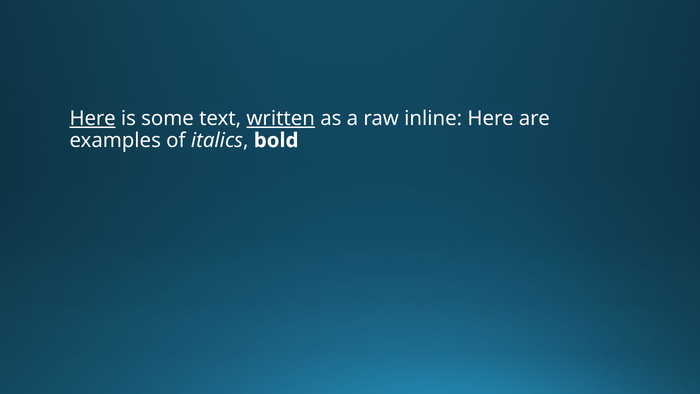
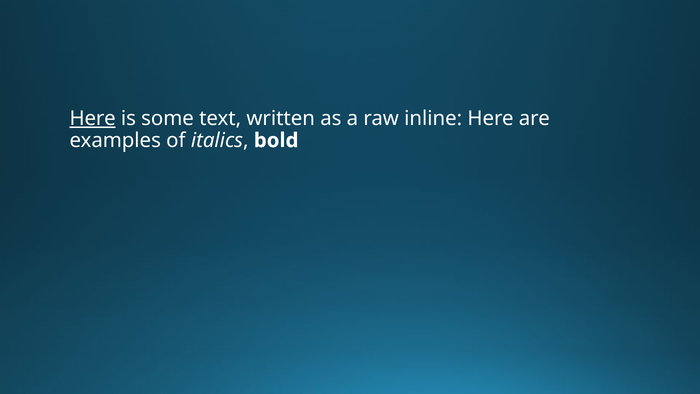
written underline: present -> none (281, 118)
